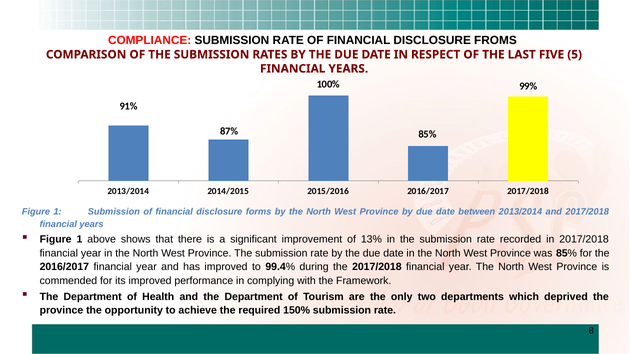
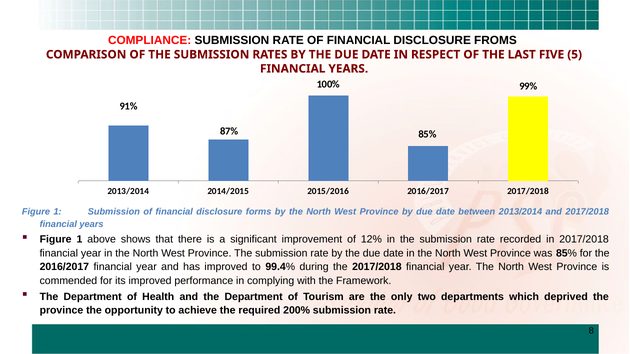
13%: 13% -> 12% (371, 240)
150%: 150% -> 200% (297, 311)
